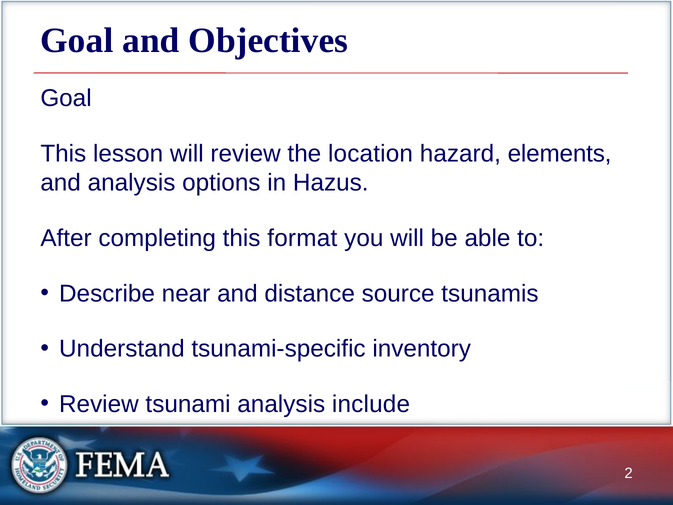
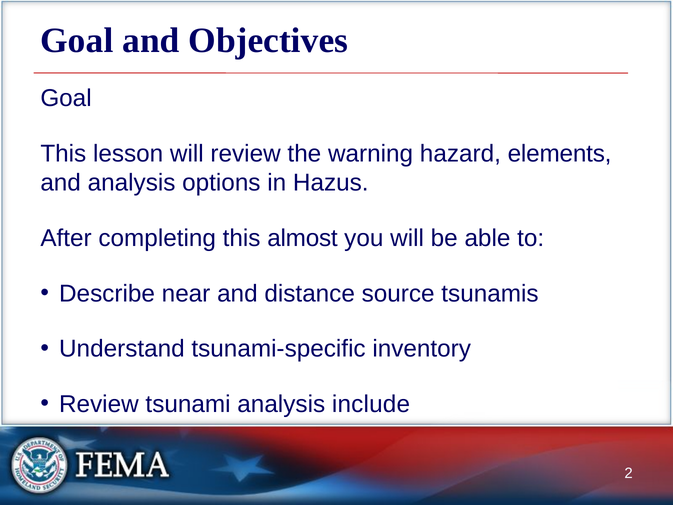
location: location -> warning (371, 154)
format: format -> almost (302, 238)
